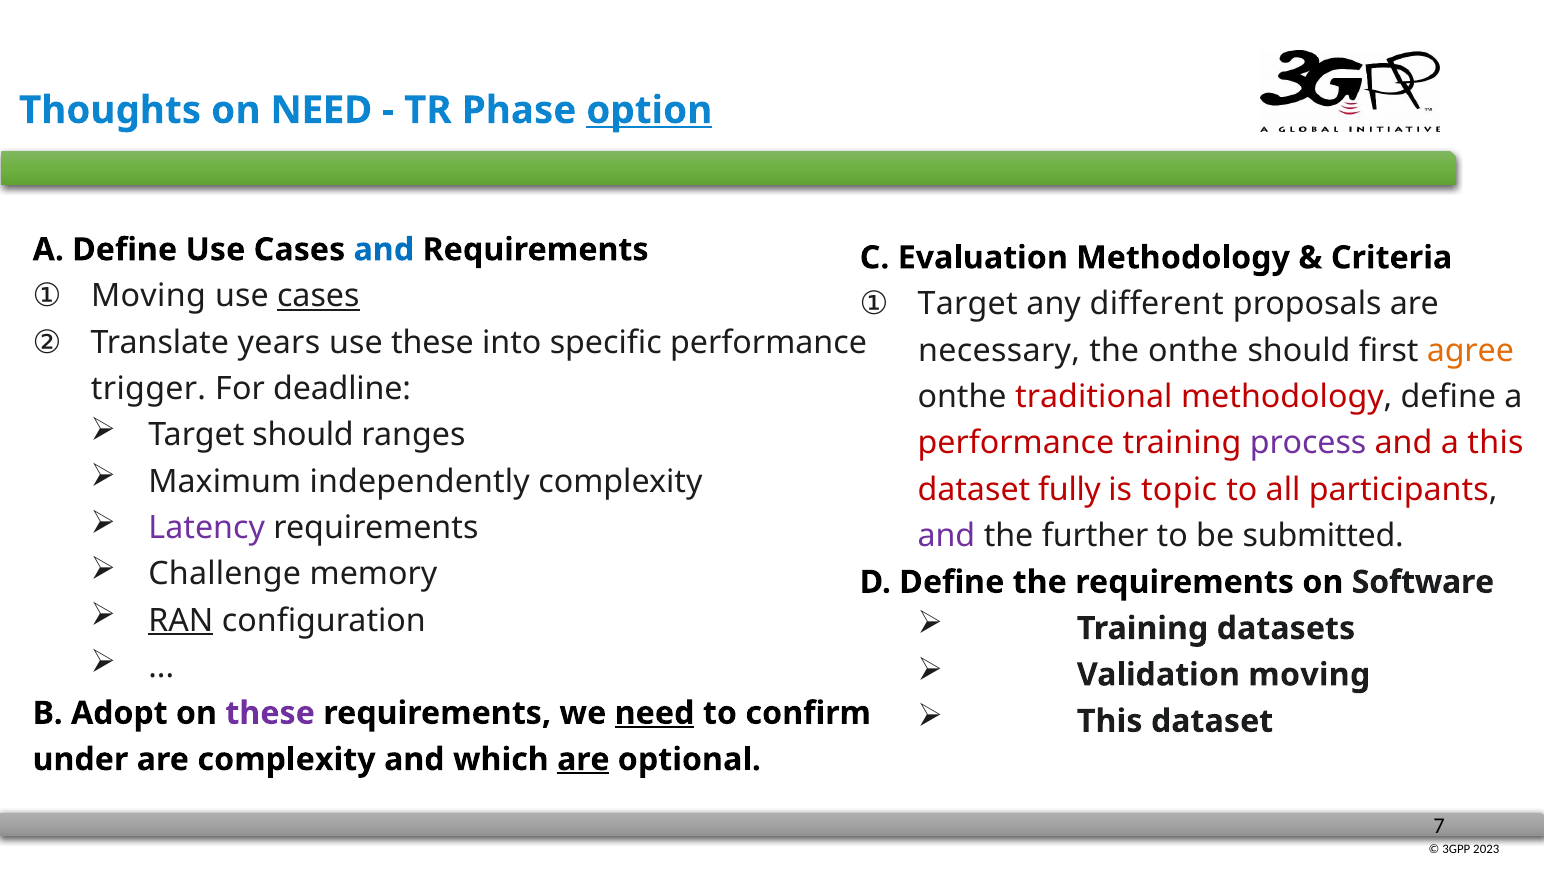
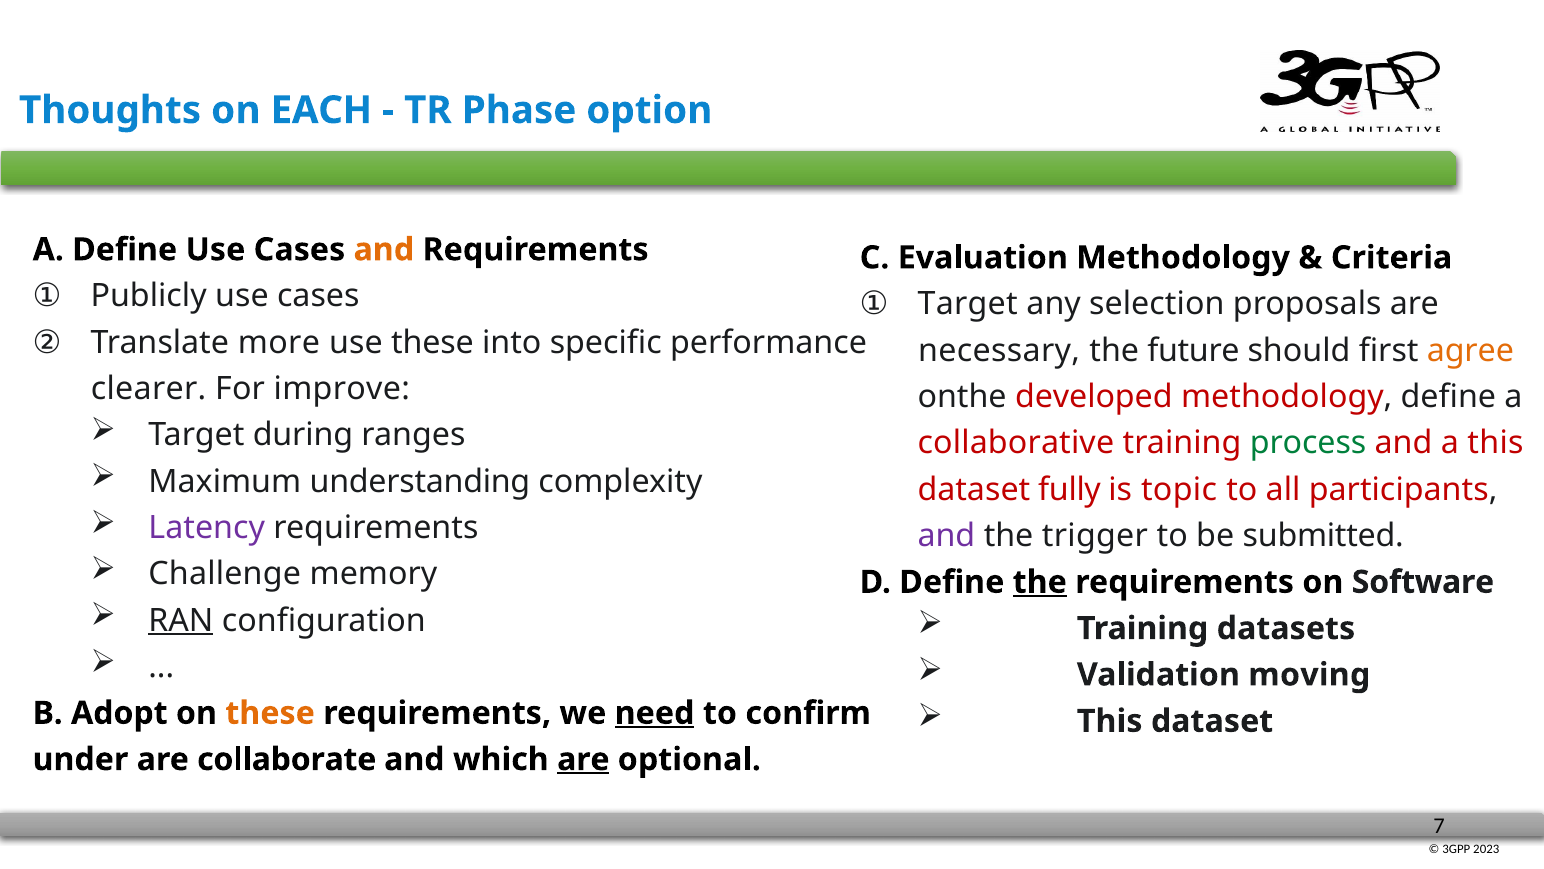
on NEED: NEED -> EACH (321, 110)
option underline: present -> none (649, 110)
and colour: blue -> orange (384, 250)
Moving: Moving -> Publicly (149, 296)
cases underline: present -> none (318, 296)
different: different -> selection (1157, 304)
years: years -> more (279, 342)
the onthe: onthe -> future (1193, 350)
trigger: trigger -> clearer (149, 389)
deadline: deadline -> improve (342, 389)
traditional: traditional -> developed (1094, 397)
Target should: should -> during (303, 435)
performance: performance -> collaborative (1016, 443)
process colour: purple -> green (1308, 443)
independently: independently -> understanding (420, 481)
further: further -> trigger (1095, 536)
the underline: none -> present (1040, 582)
these colour: purple -> orange (270, 713)
are complexity: complexity -> collaborate (287, 759)
